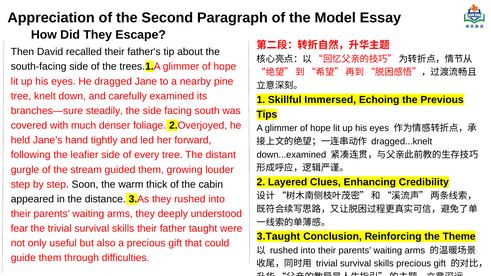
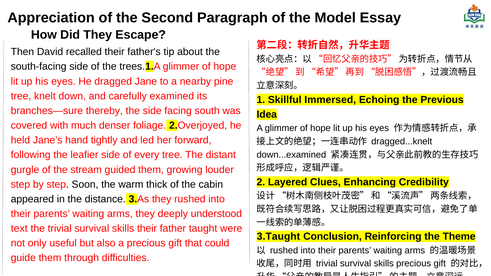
steadily: steadily -> thereby (104, 111)
Tips: Tips -> Idea (267, 115)
fear: fear -> text (19, 229)
